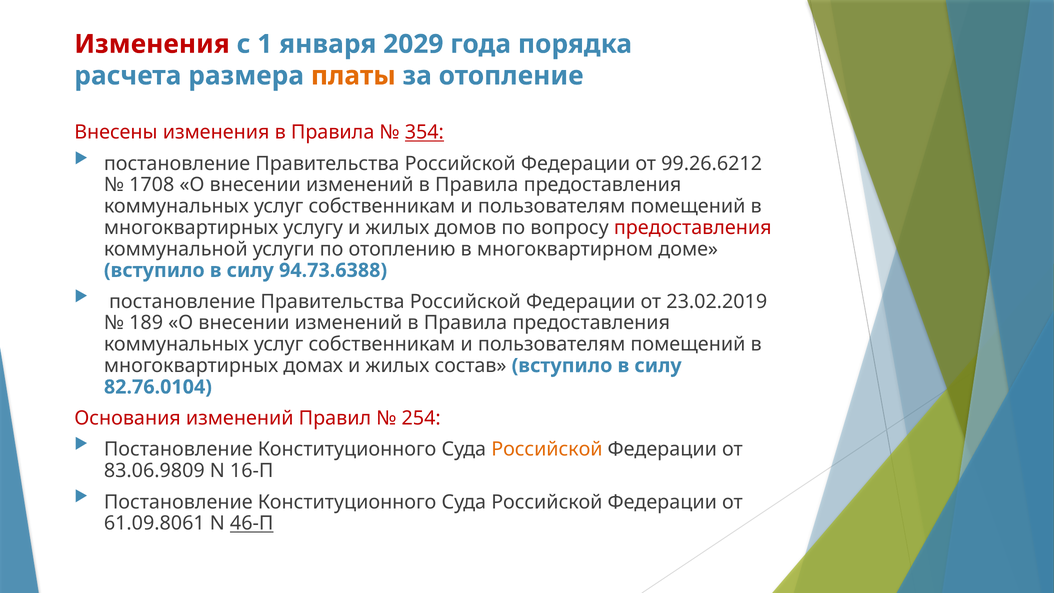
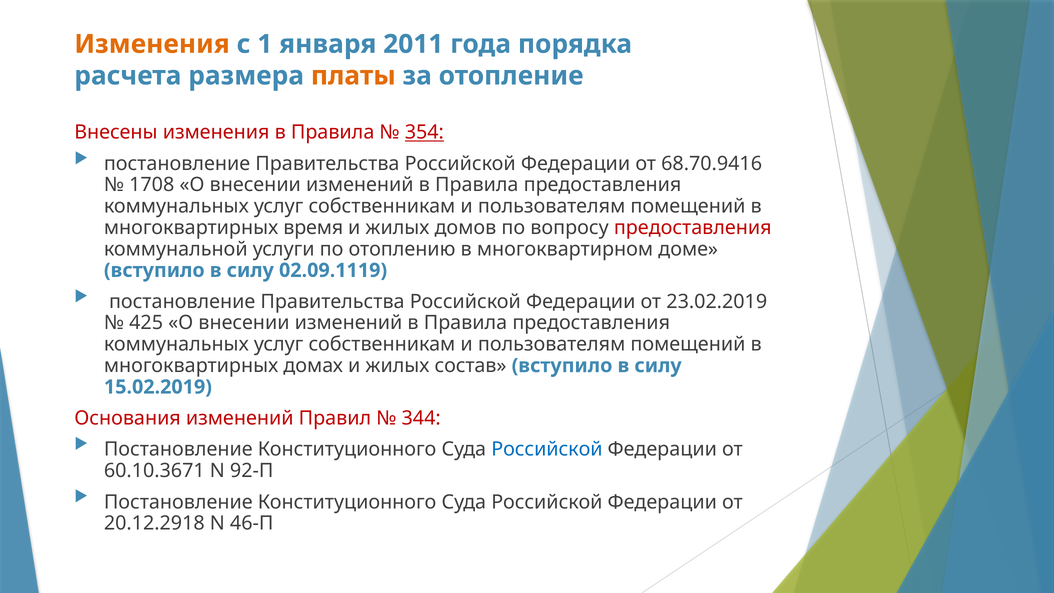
Изменения colour: red -> orange (152, 44)
2029: 2029 -> 2011 (413, 44)
99.26.6212: 99.26.6212 -> 68.70.9416 (712, 164)
услугу: услугу -> время (313, 228)
94.73.6388: 94.73.6388 -> 02.09.1119 (333, 270)
189: 189 -> 425 (146, 323)
82.76.0104: 82.76.0104 -> 15.02.2019 (158, 387)
254: 254 -> 344 (421, 418)
Российской colour: orange -> blue (547, 449)
83.06.9809: 83.06.9809 -> 60.10.3671 (154, 471)
16-П: 16-П -> 92-П (252, 471)
61.09.8061: 61.09.8061 -> 20.12.2918 (154, 523)
46-П underline: present -> none (252, 523)
